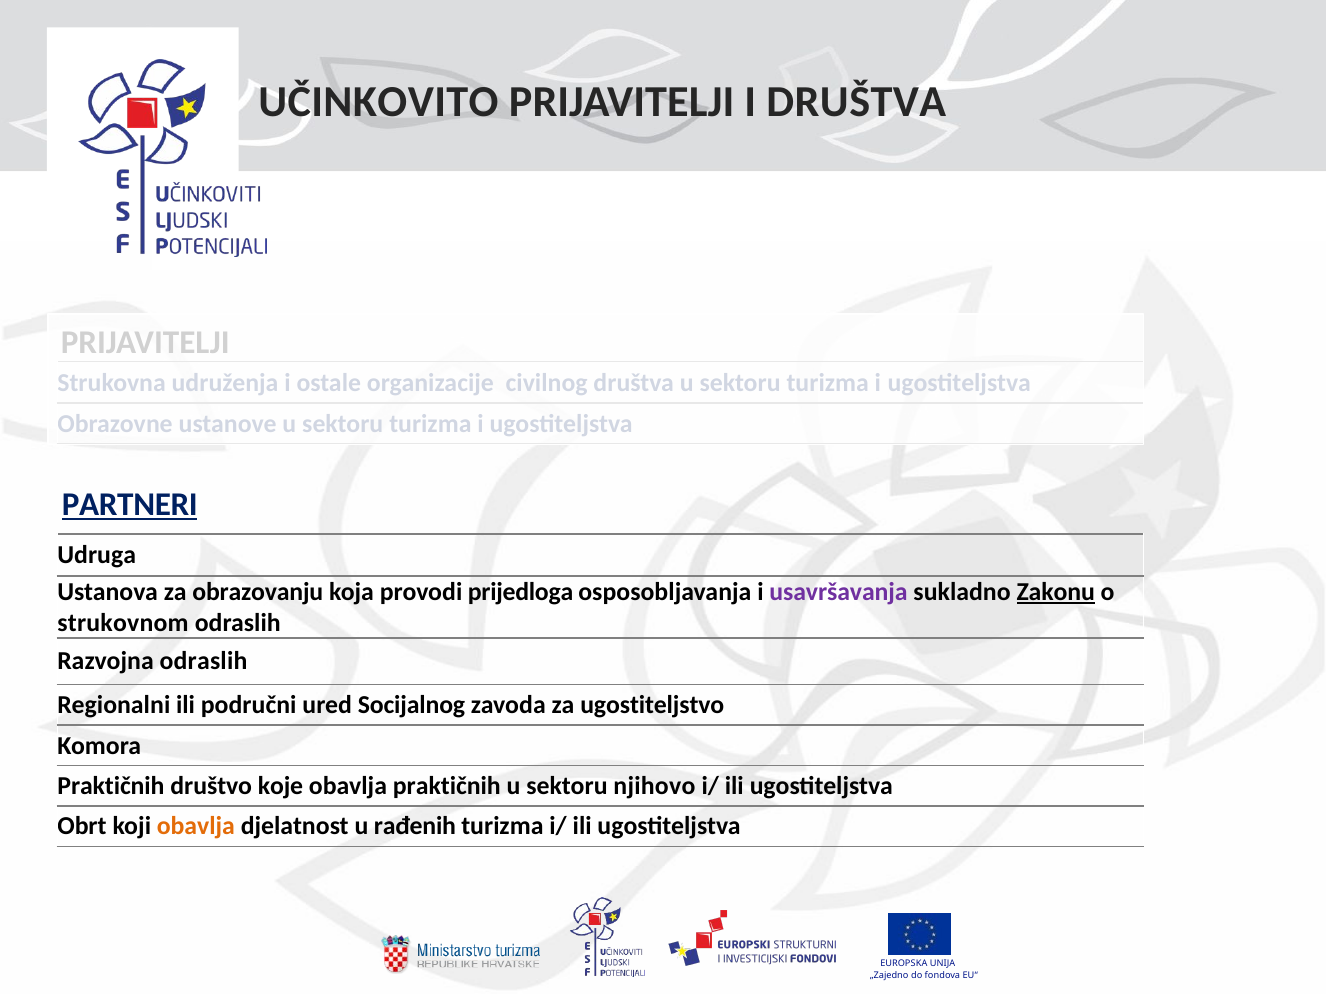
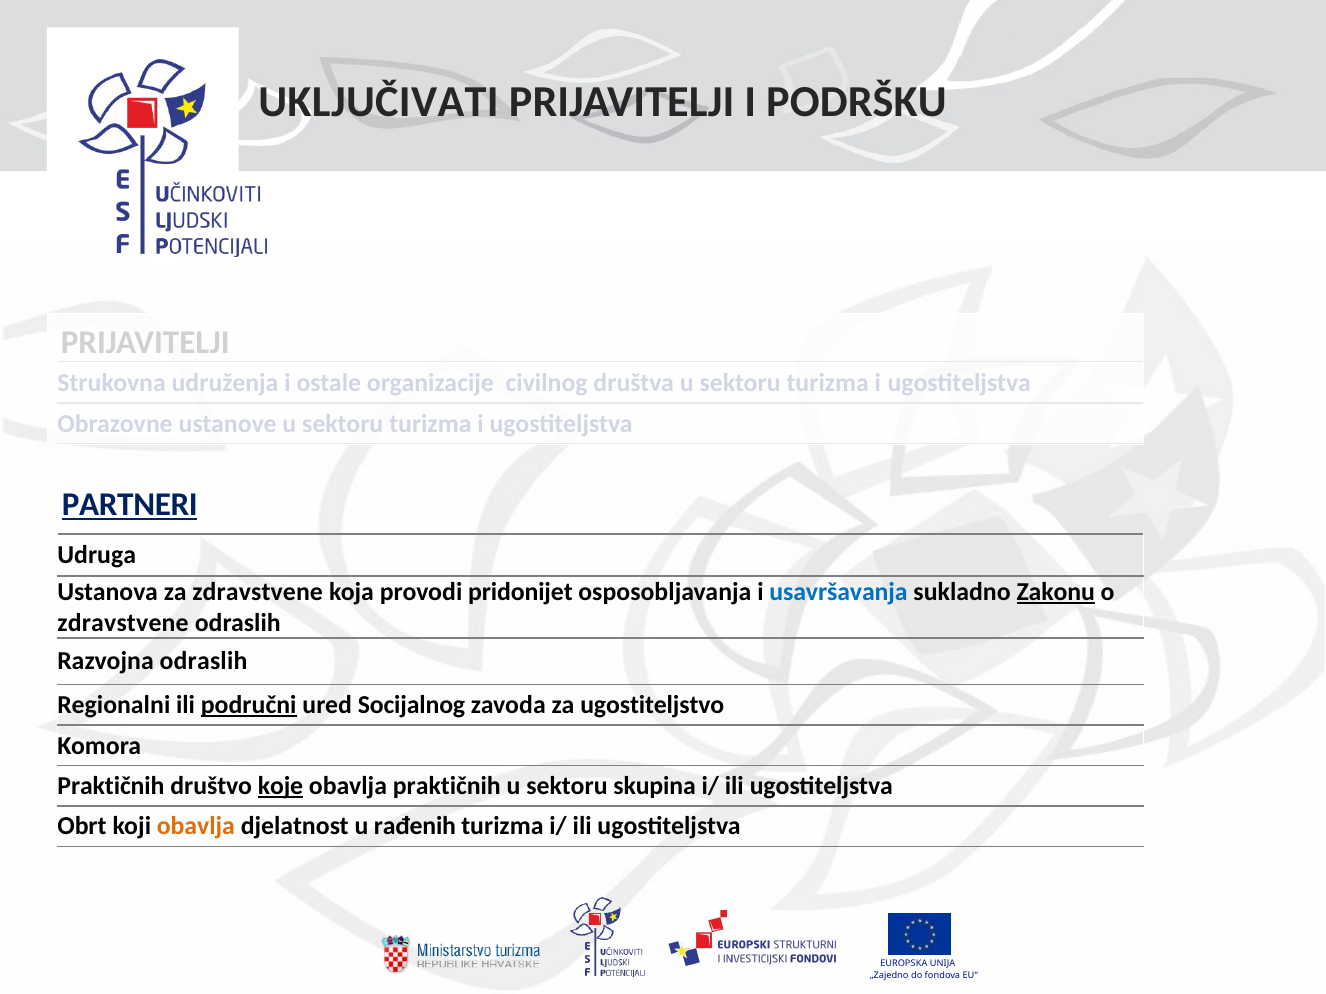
UČINKOVITO: UČINKOVITO -> UKLJUČIVATI (378, 102)
I DRUŠTVA: DRUŠTVA -> PODRŠKU (856, 102)
za obrazovanju: obrazovanju -> zdravstvene (258, 592)
prijedloga: prijedloga -> pridonijet (520, 592)
usavršavanja colour: purple -> blue (839, 592)
strukovnom: strukovnom -> zdravstvene (123, 623)
područni underline: none -> present (249, 705)
koje underline: none -> present (281, 786)
njihovo: njihovo -> skupina (655, 786)
